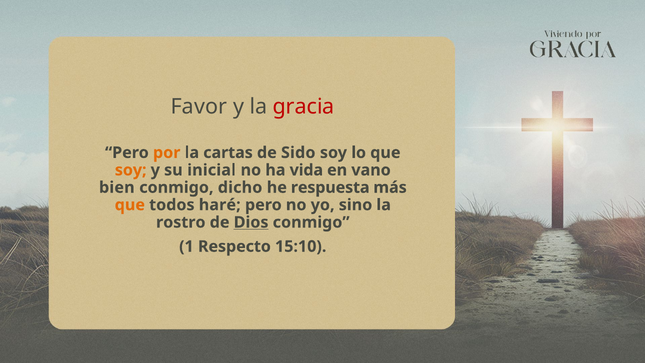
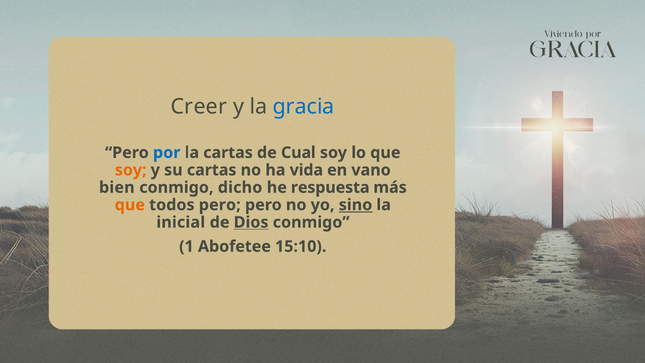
Favor: Favor -> Creer (199, 107)
gracia colour: red -> blue (304, 107)
por colour: orange -> blue (167, 153)
Sido: Sido -> Cual (298, 153)
su inicial: inicial -> cartas (212, 170)
todos haré: haré -> pero (220, 205)
sino underline: none -> present (356, 205)
rostro: rostro -> inicial (181, 222)
Respecto: Respecto -> Abofetee (234, 246)
